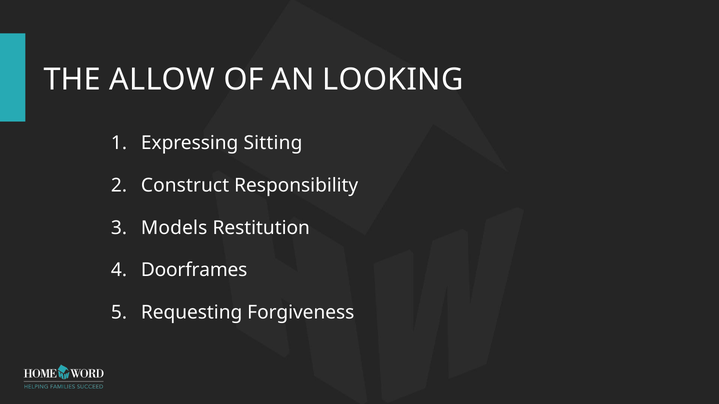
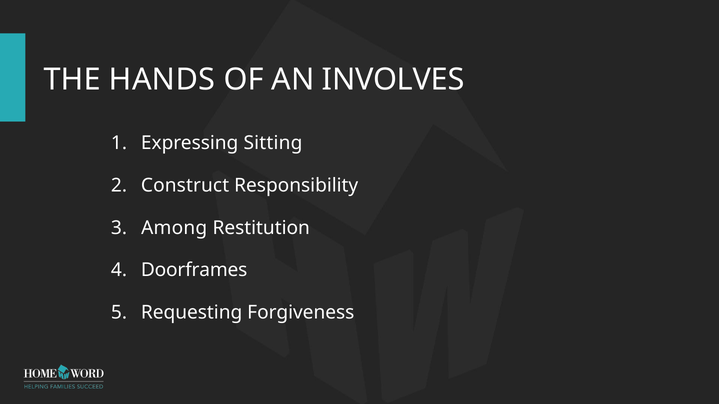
ALLOW: ALLOW -> HANDS (162, 80)
LOOKING: LOOKING -> INVOLVES (393, 80)
Models: Models -> Among (174, 228)
